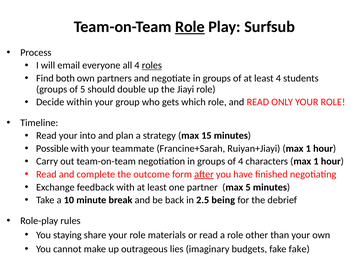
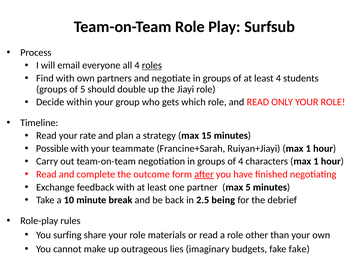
Role underline: present -> none (190, 27)
Find both: both -> with (65, 78)
into: into -> rate (88, 136)
staying: staying -> surfing (67, 235)
